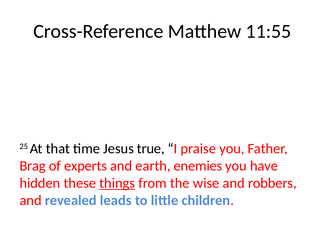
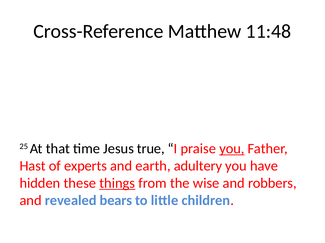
11:55: 11:55 -> 11:48 (268, 31)
you underline: none -> present (232, 149)
Brag: Brag -> Hast (33, 166)
enemies: enemies -> adultery (198, 166)
leads: leads -> bears (116, 201)
